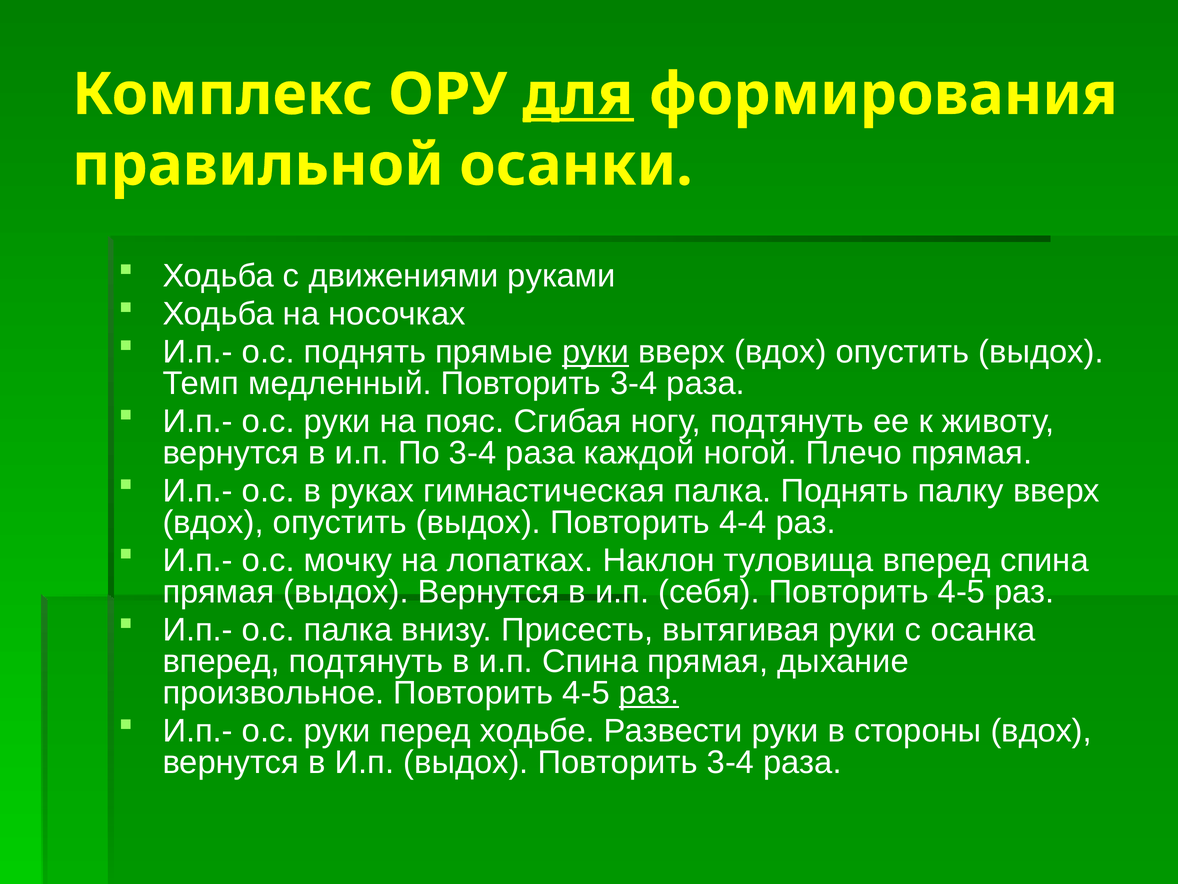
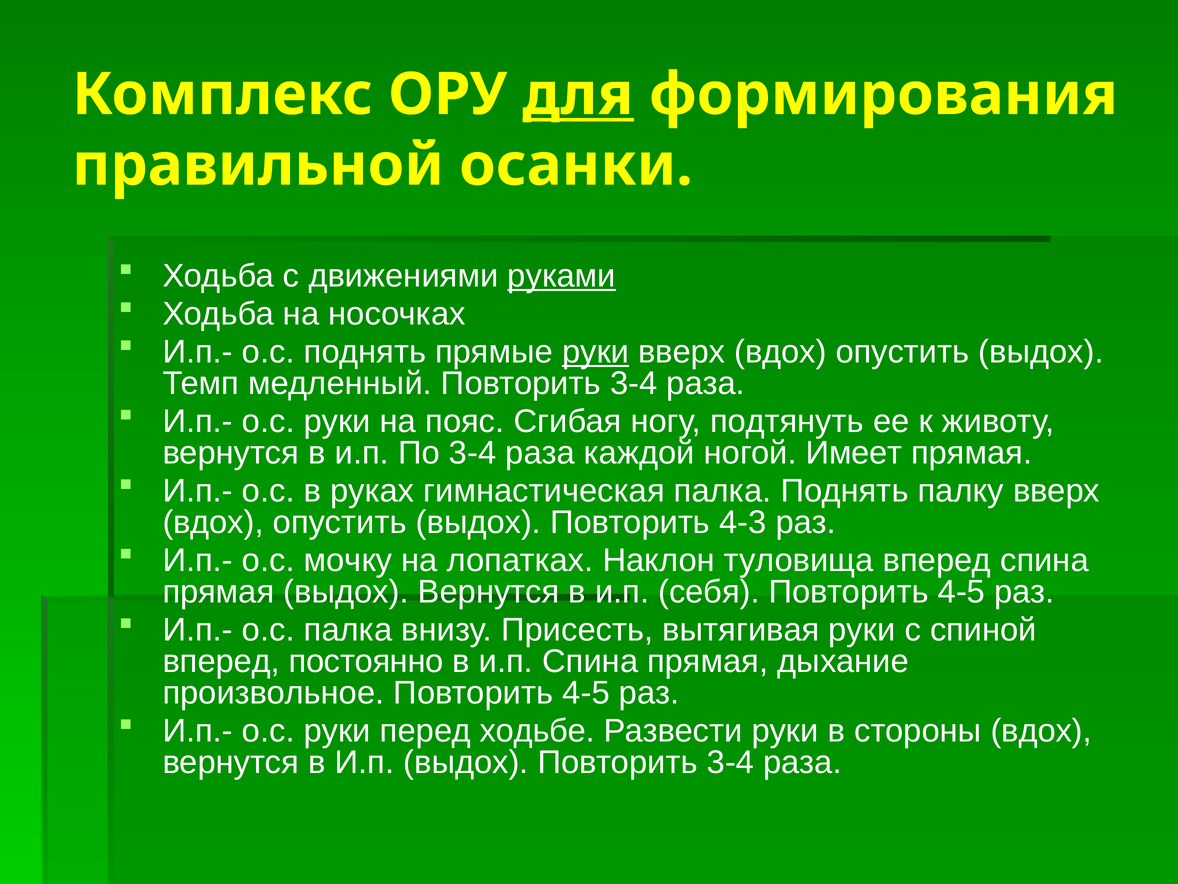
руками underline: none -> present (562, 276)
Плечо: Плечо -> Имеет (854, 453)
4-4: 4-4 -> 4-3 (743, 522)
осанка: осанка -> спиной (983, 630)
вперед подтянуть: подтянуть -> постоянно (366, 661)
раз underline: present -> none (649, 692)
